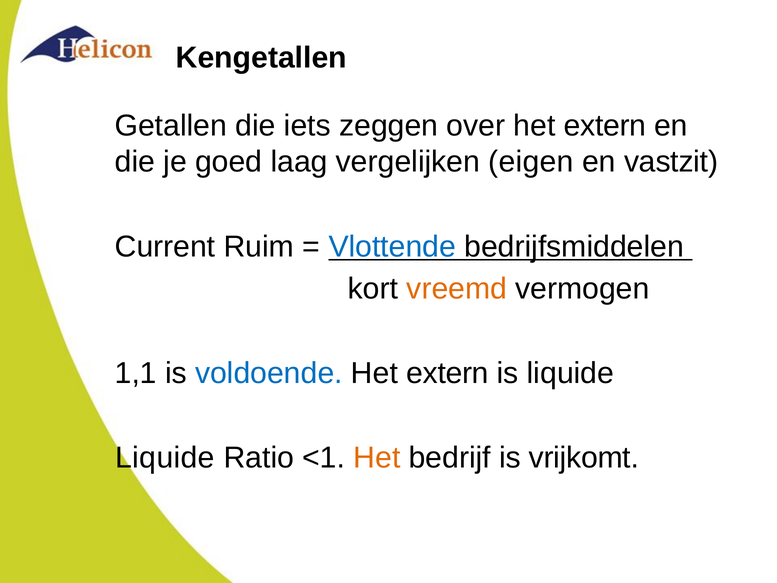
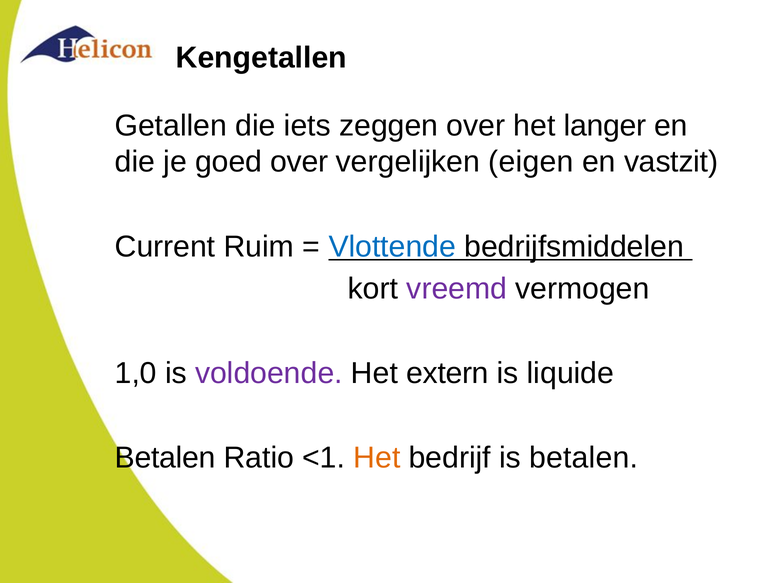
over het extern: extern -> langer (605, 126)
goed laag: laag -> over (299, 162)
vreemd colour: orange -> purple (457, 289)
1,1: 1,1 -> 1,0 (136, 373)
voldoende colour: blue -> purple (269, 373)
Liquide: Liquide -> Betalen (165, 458)
is vrijkomt: vrijkomt -> betalen (584, 458)
